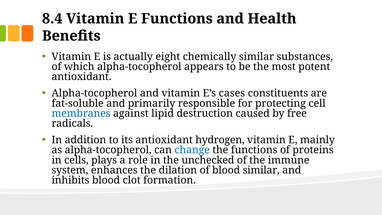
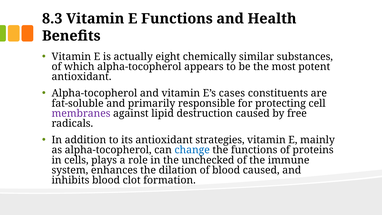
8.4: 8.4 -> 8.3 (52, 19)
membranes colour: blue -> purple (81, 113)
hydrogen: hydrogen -> strategies (220, 140)
blood similar: similar -> caused (261, 170)
